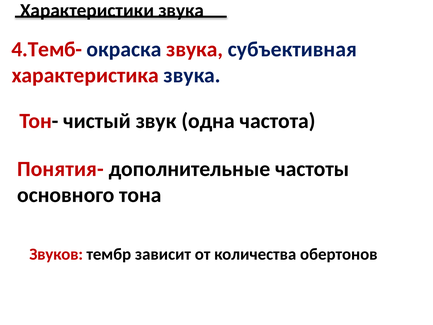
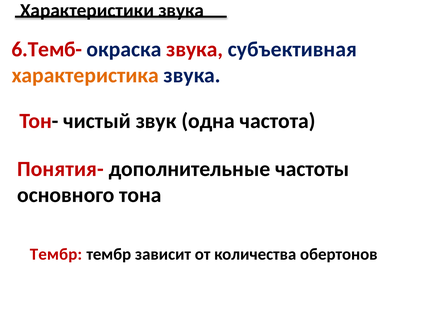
4.Темб-: 4.Темб- -> 6.Темб- (47, 49)
характеристика colour: red -> orange (85, 75)
Звуков: Звуков -> Тембр (56, 254)
